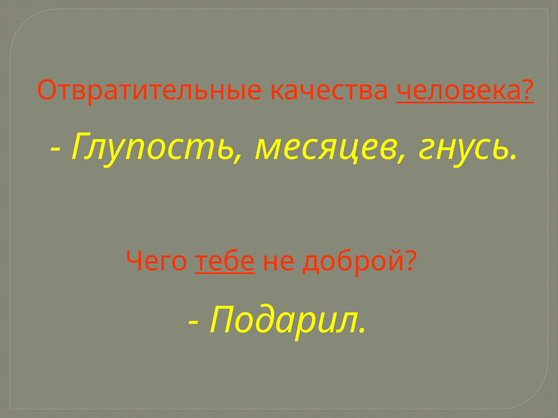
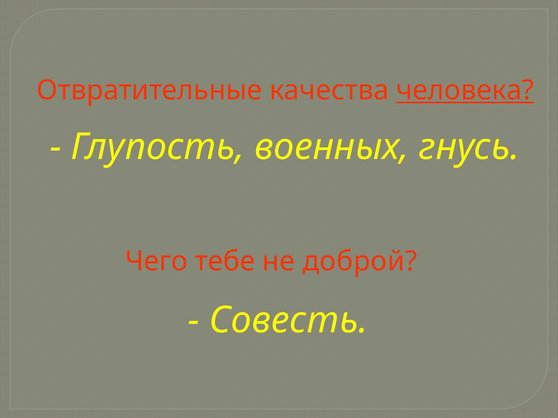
месяцев: месяцев -> военных (332, 147)
тебе underline: present -> none (225, 261)
Подарил: Подарил -> Совесть (289, 321)
